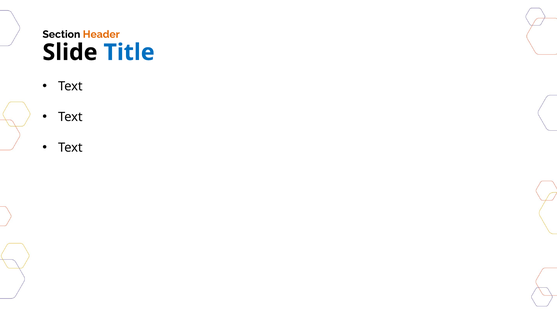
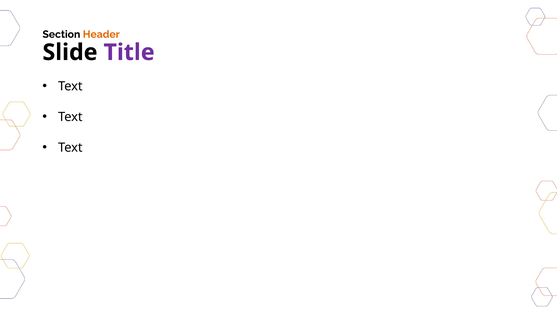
Title colour: blue -> purple (129, 52)
